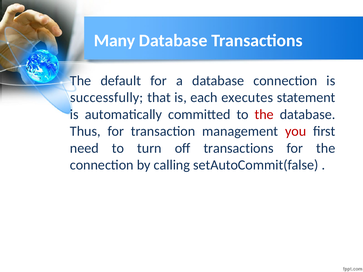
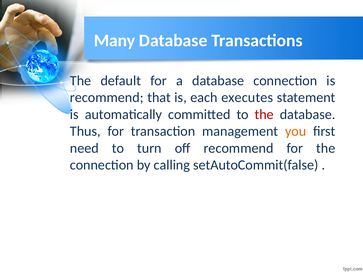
successfully: successfully -> recommend (107, 98)
you colour: red -> orange (296, 131)
off transactions: transactions -> recommend (239, 148)
